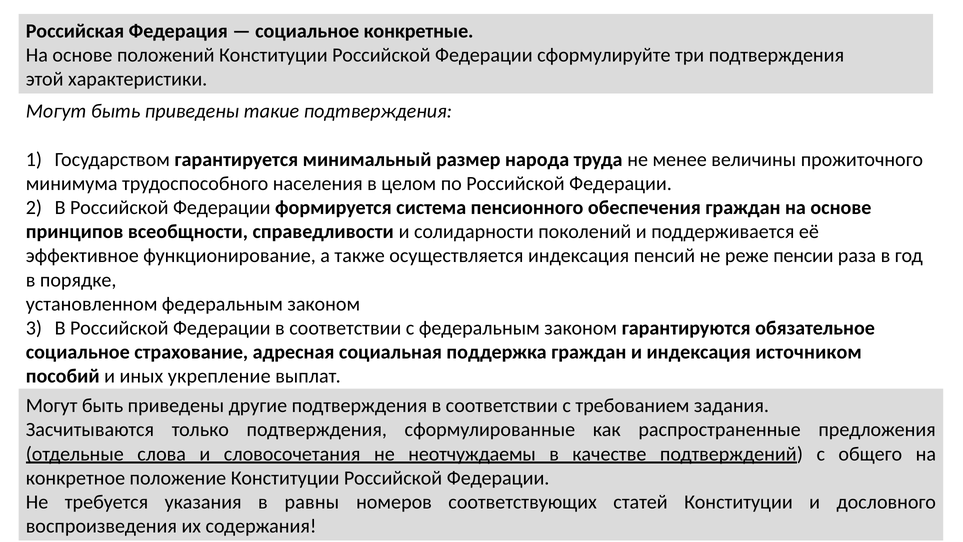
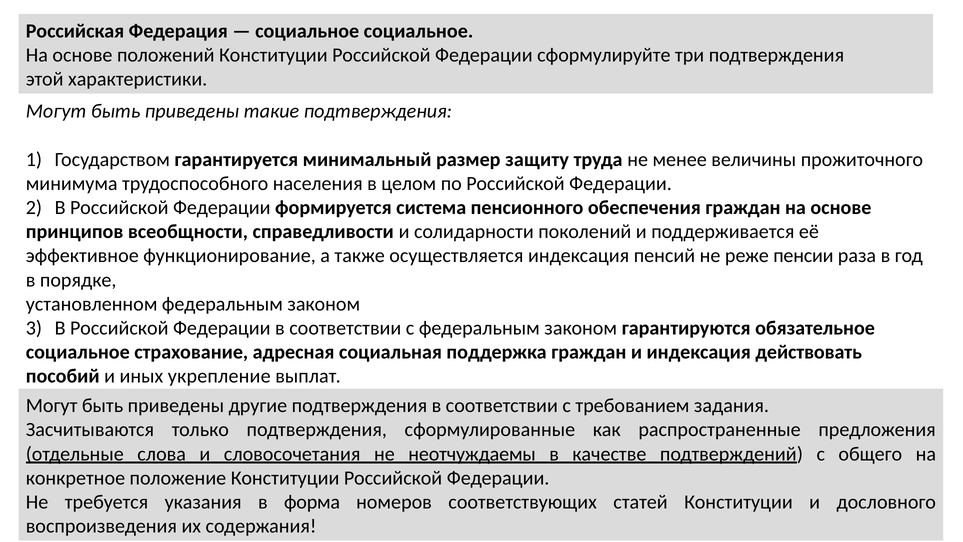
социальное конкретные: конкретные -> социальное (418, 31)
народа: народа -> защиту (537, 159)
источником: источником -> действовать (809, 352)
равны: равны -> форма (312, 502)
